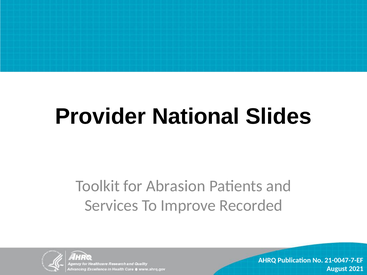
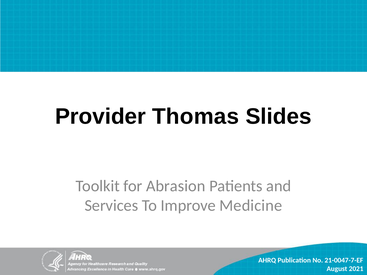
National: National -> Thomas (196, 117)
Recorded: Recorded -> Medicine (251, 206)
